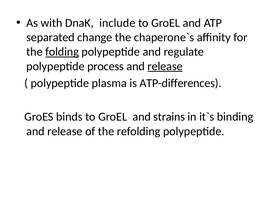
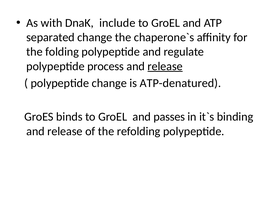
folding underline: present -> none (62, 52)
polypeptide plasma: plasma -> change (109, 83)
ATP-differences: ATP-differences -> ATP-denatured (180, 83)
strains: strains -> passes (169, 117)
